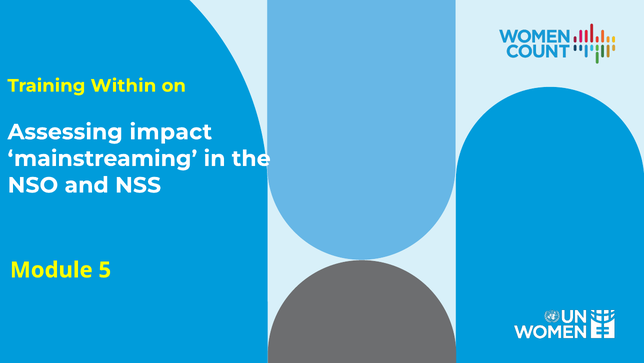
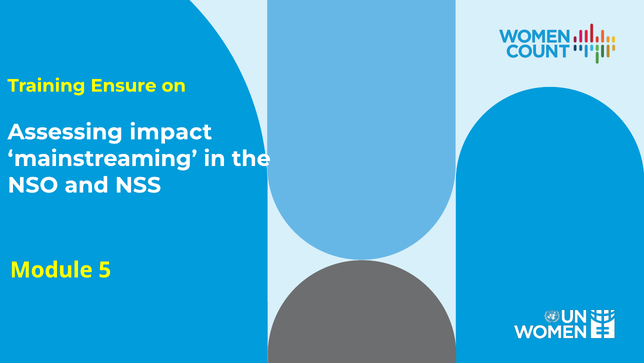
Within: Within -> Ensure (124, 86)
